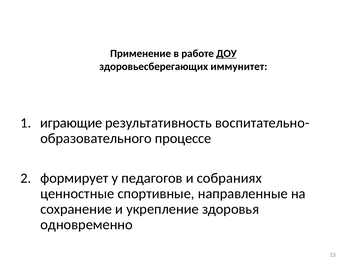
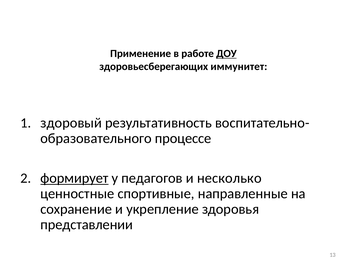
играющие: играющие -> здоровый (71, 123)
формирует underline: none -> present (74, 179)
собраниях: собраниях -> несколько (229, 179)
одновременно: одновременно -> представлении (87, 225)
